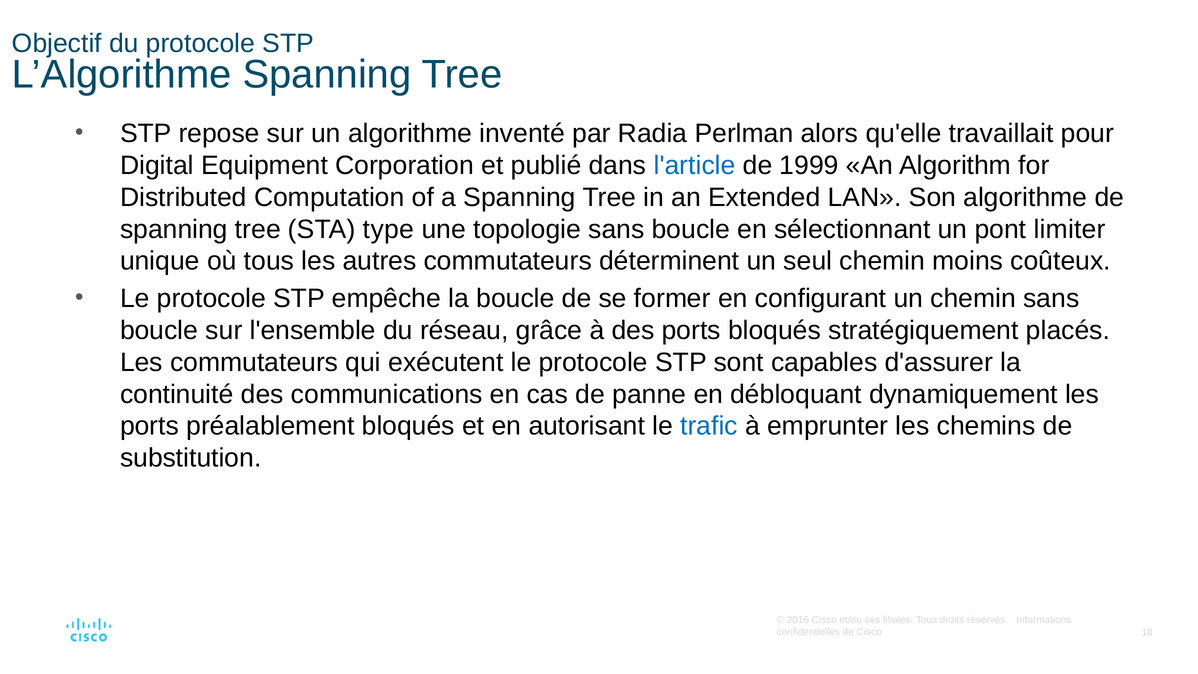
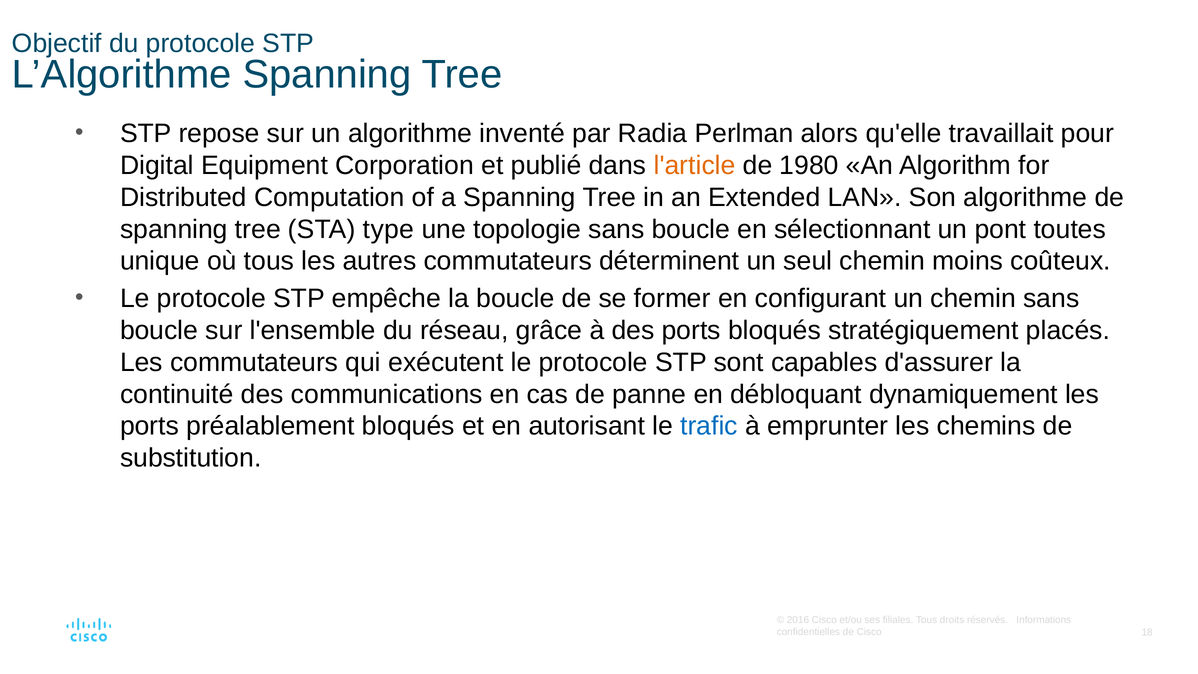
l'article colour: blue -> orange (695, 165)
1999: 1999 -> 1980 (809, 165)
limiter: limiter -> toutes (1070, 229)
